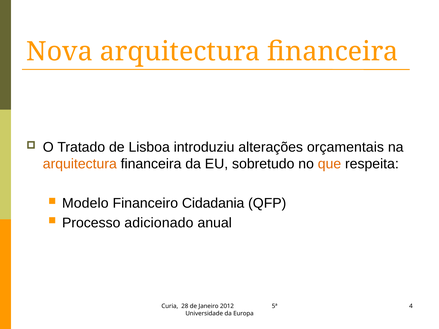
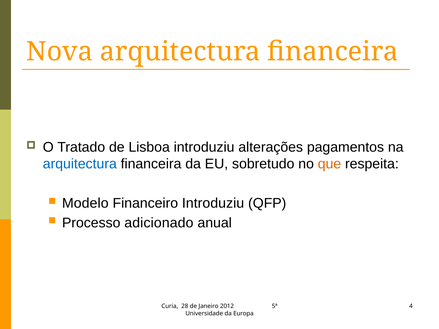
orçamentais: orçamentais -> pagamentos (345, 147)
arquitectura colour: orange -> blue (80, 164)
Financeiro Cidadania: Cidadania -> Introduziu (213, 203)
